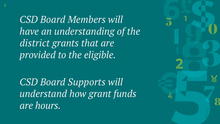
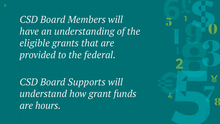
district: district -> eligible (35, 43)
eligible: eligible -> federal (100, 55)
